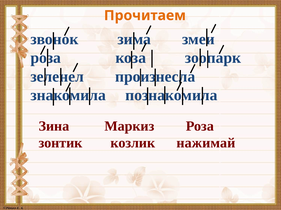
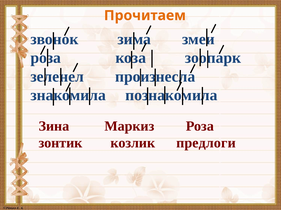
нажимай: нажимай -> предлоги (206, 143)
